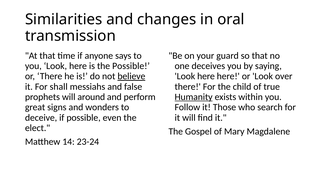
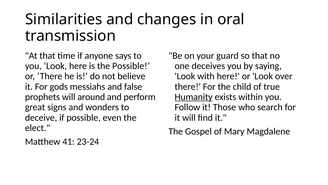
believe underline: present -> none (131, 76)
here: here -> with (206, 76)
shall: shall -> gods (59, 86)
14: 14 -> 41 (69, 141)
